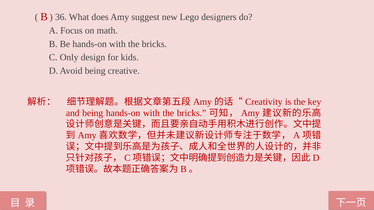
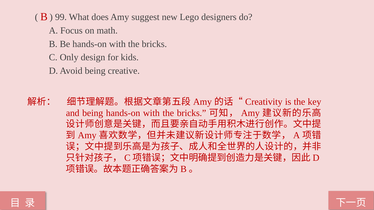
36: 36 -> 99 (61, 17)
